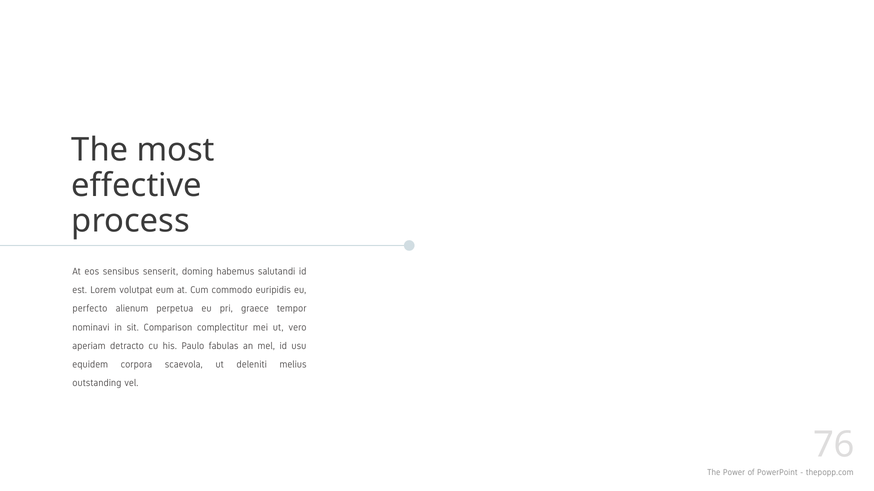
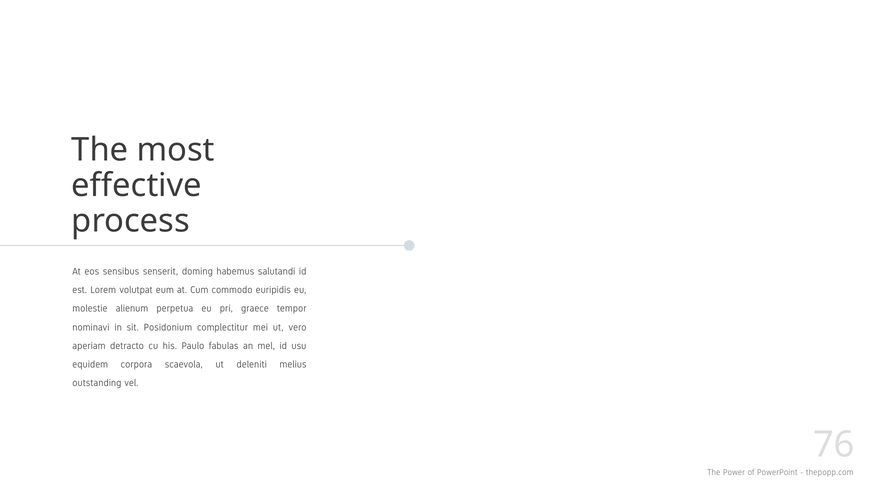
perfecto: perfecto -> molestie (90, 309)
Comparison: Comparison -> Posidonium (168, 328)
